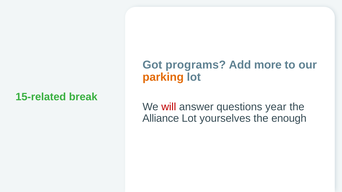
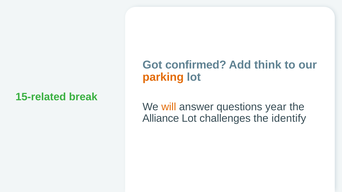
programs: programs -> confirmed (196, 65)
more: more -> think (268, 65)
will colour: red -> orange (169, 107)
yourselves: yourselves -> challenges (225, 119)
enough: enough -> identify (289, 119)
